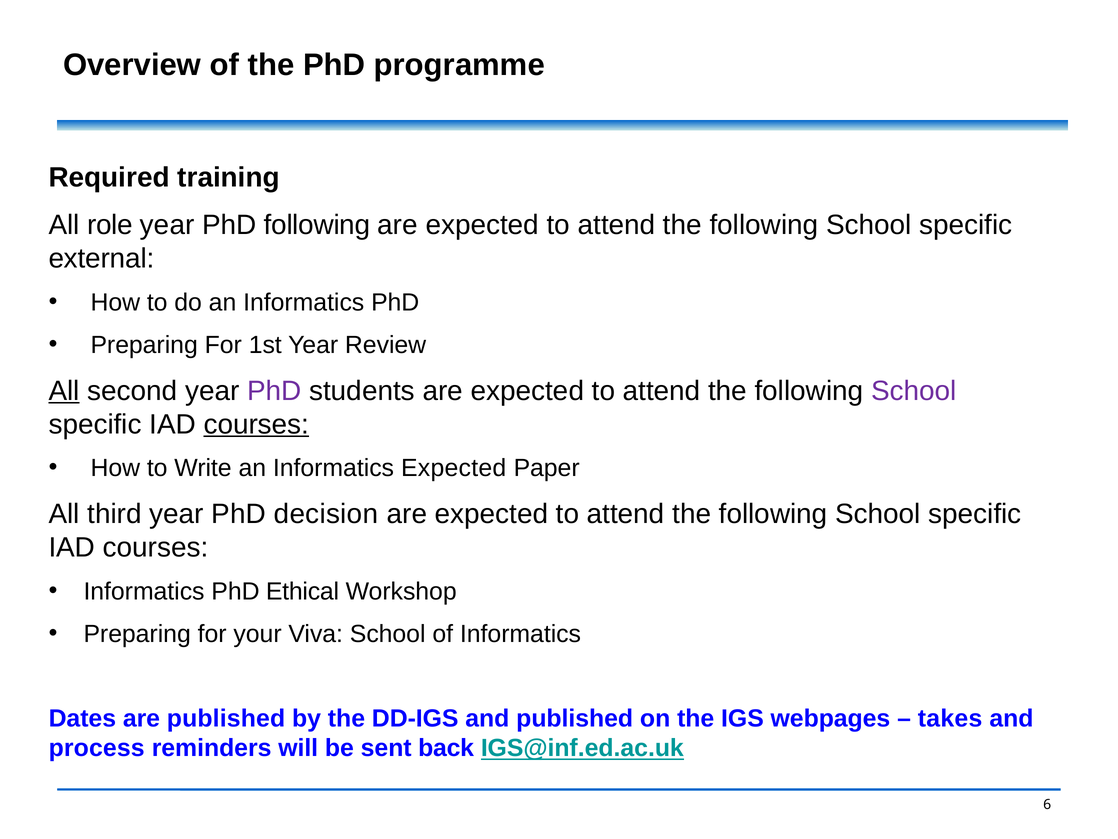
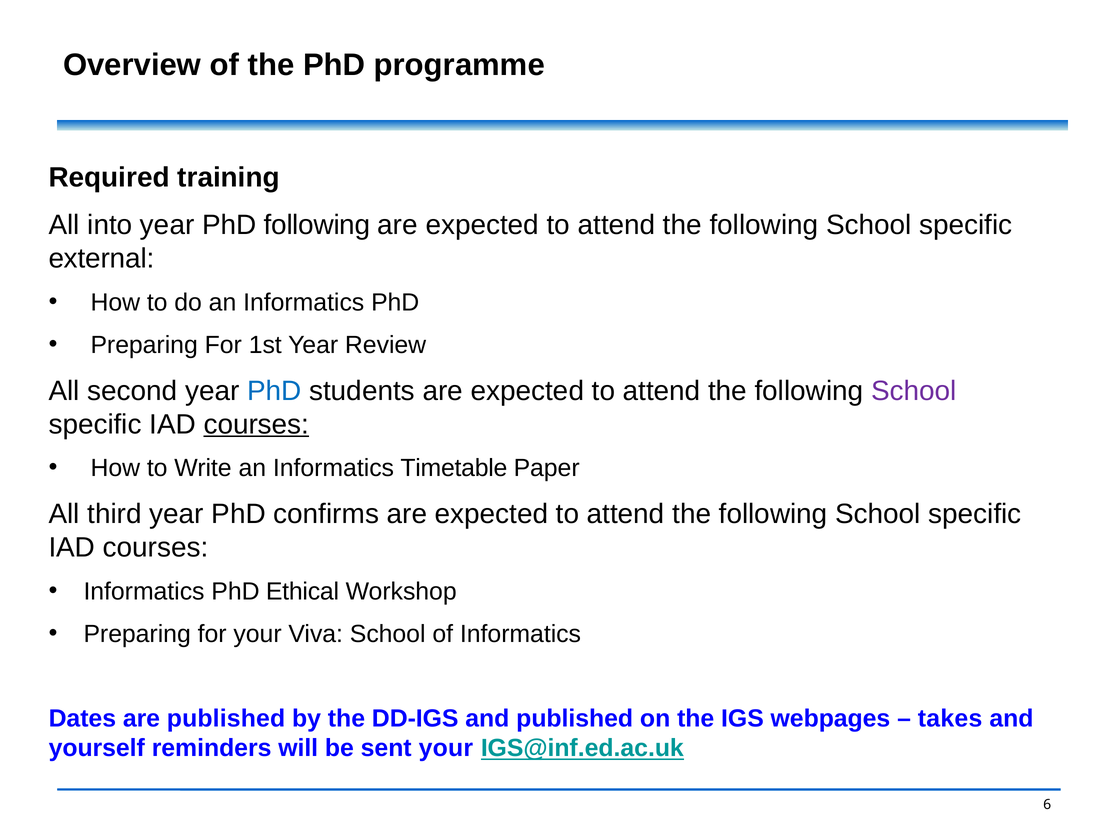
role: role -> into (110, 225)
All underline: present -> none (64, 391)
PhD colour: purple -> blue (274, 391)
Informatics Expected: Expected -> Timetable (454, 468)
decision: decision -> confirms (326, 514)
process: process -> yourself (97, 748)
sent back: back -> your (446, 748)
